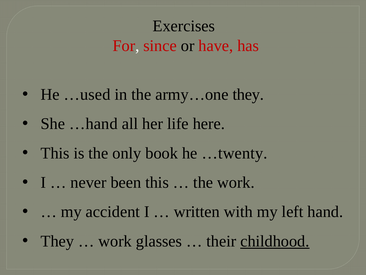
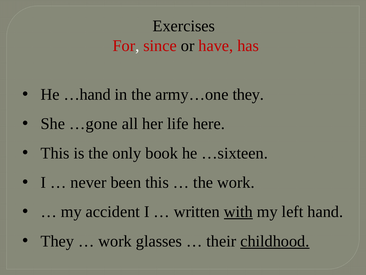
…used: …used -> …hand (87, 94)
…hand: …hand -> …gone (93, 124)
…twenty: …twenty -> …sixteen (235, 153)
with underline: none -> present (238, 211)
